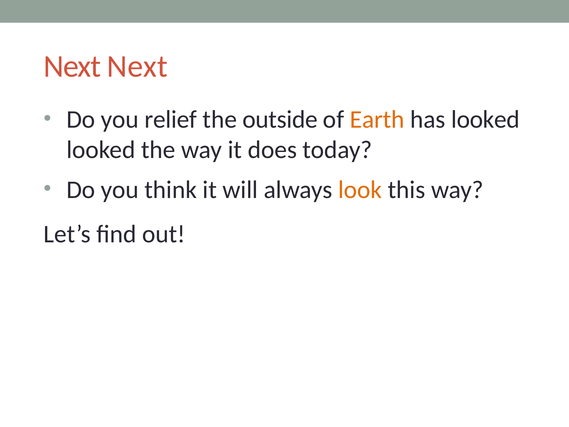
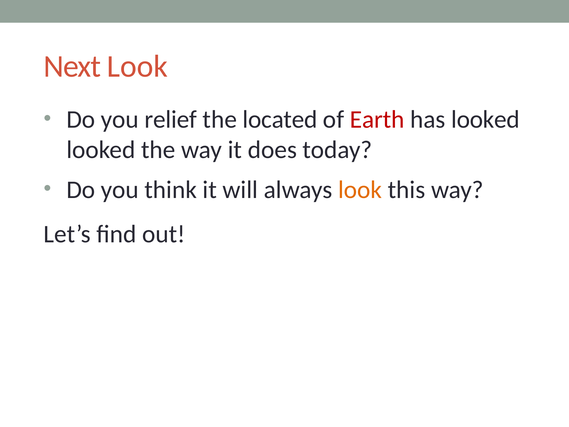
Next Next: Next -> Look (137, 66)
outside: outside -> located (280, 119)
Earth colour: orange -> red (377, 119)
